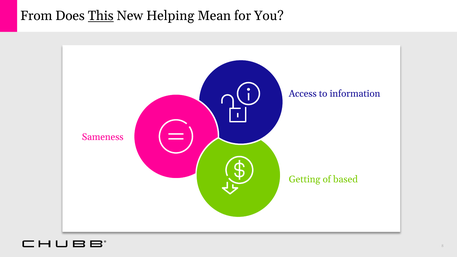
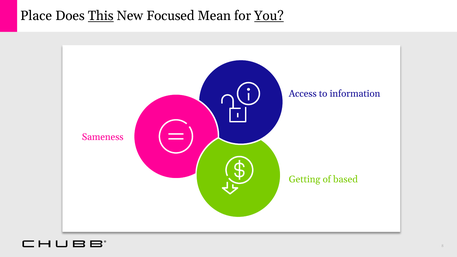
From: From -> Place (36, 16)
Helping: Helping -> Focused (170, 16)
You underline: none -> present (269, 16)
